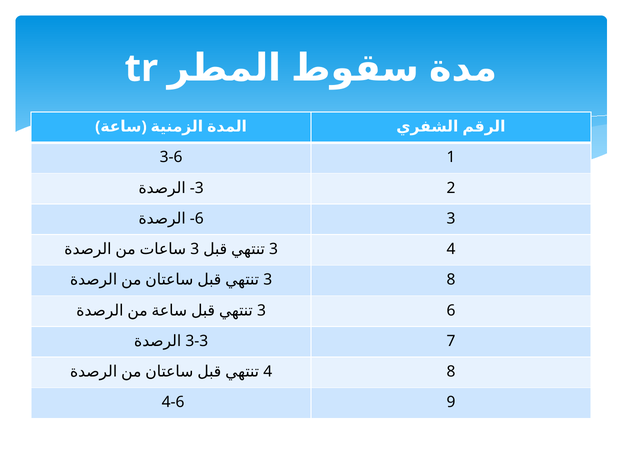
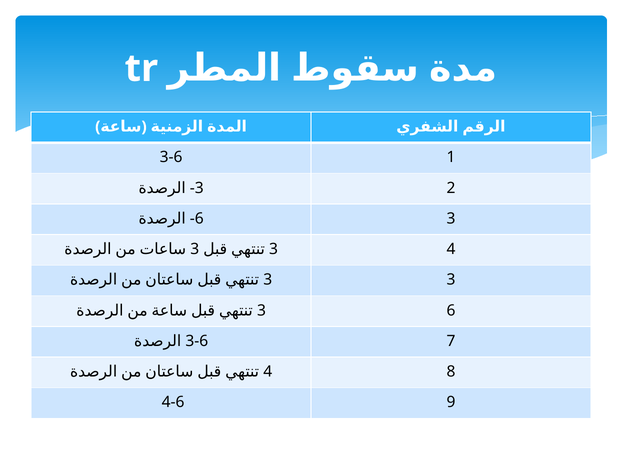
8: 8 -> 3 (451, 279)
3-3: 3-3 -> 3-6 (197, 341)
